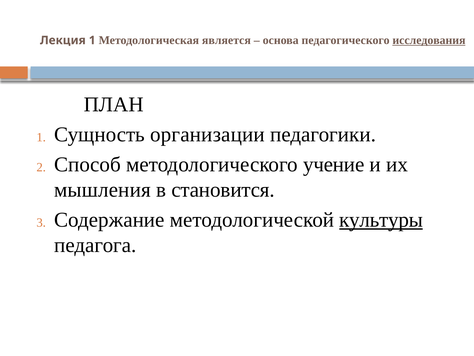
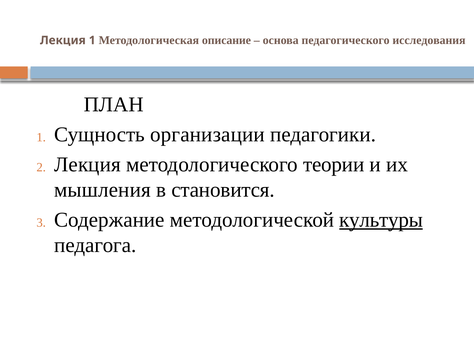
является: является -> описание (226, 40)
исследования underline: present -> none (429, 40)
Способ: Способ -> Лекция (87, 164)
учение: учение -> теории (334, 164)
